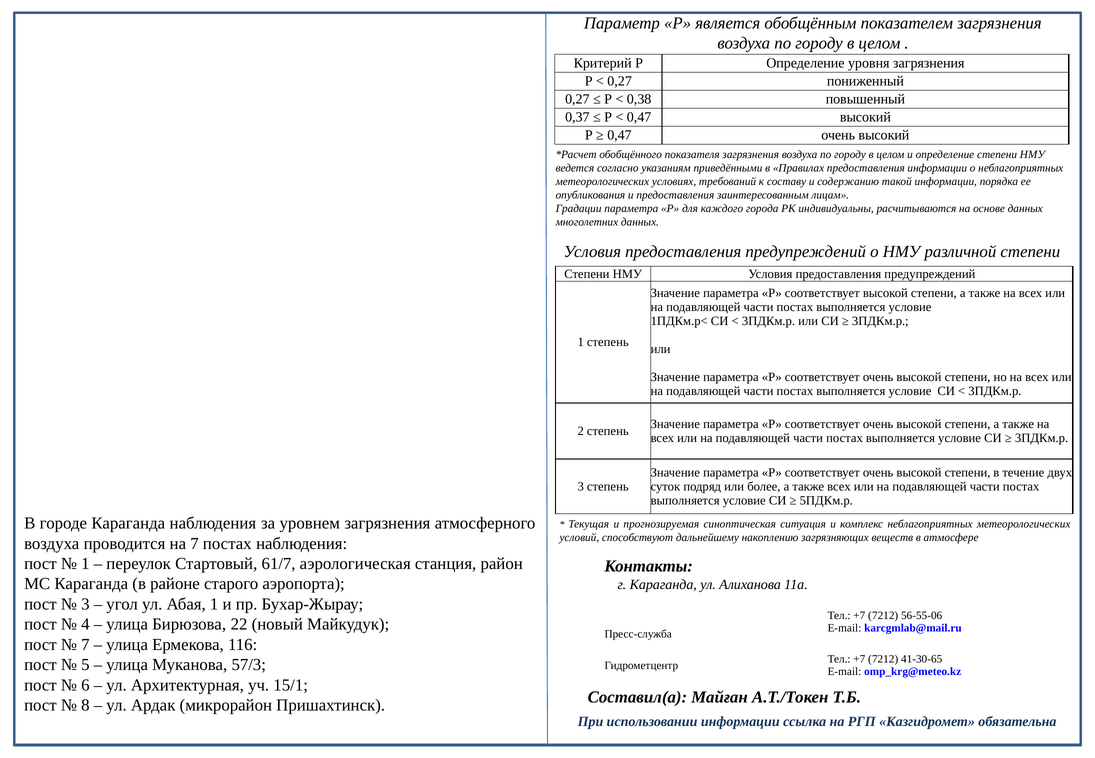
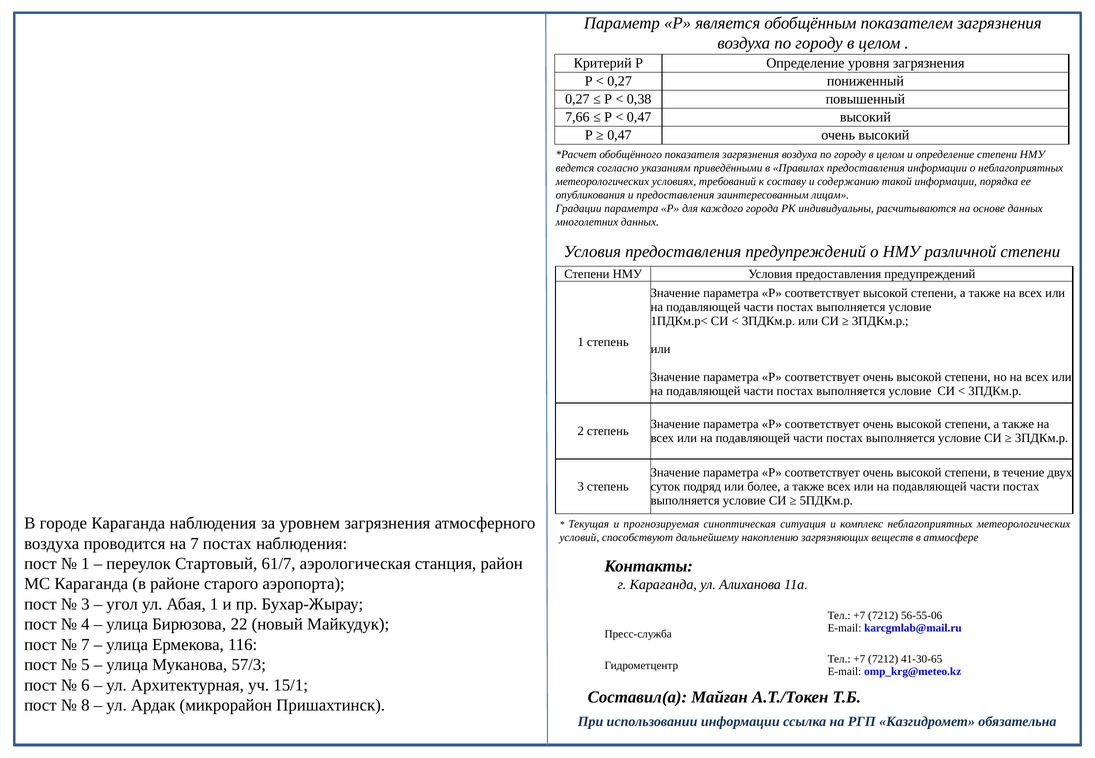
0,37: 0,37 -> 7,66 (577, 117)
